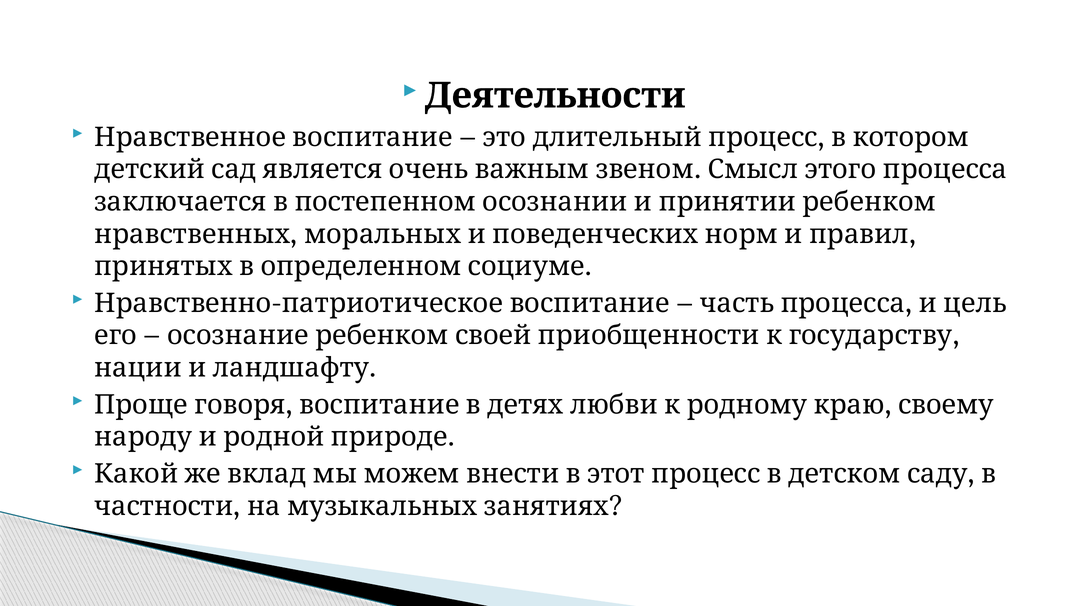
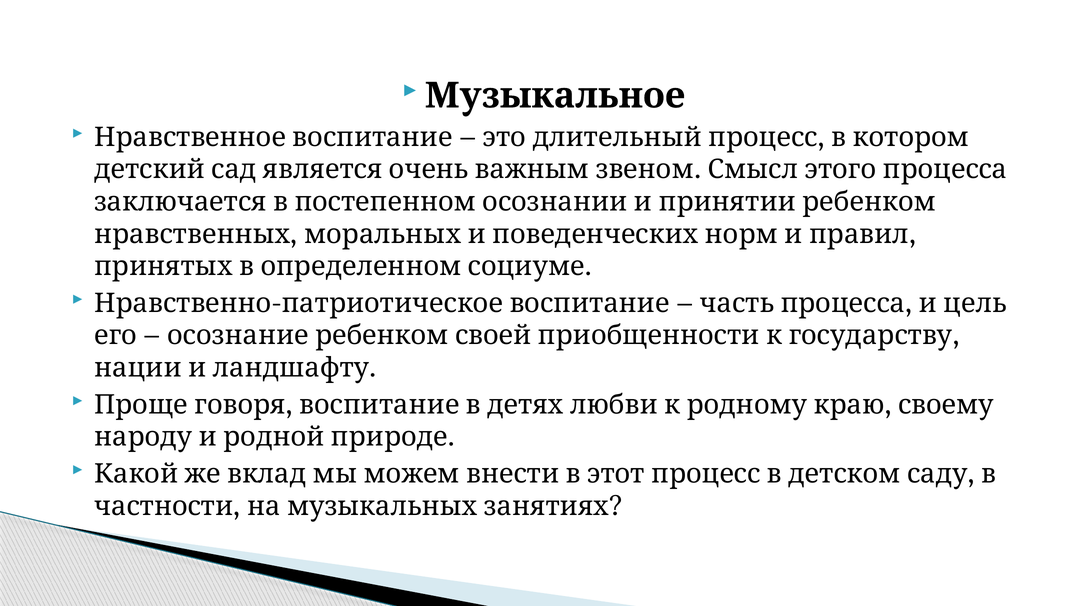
Деятельности: Деятельности -> Музыкальное (555, 96)
